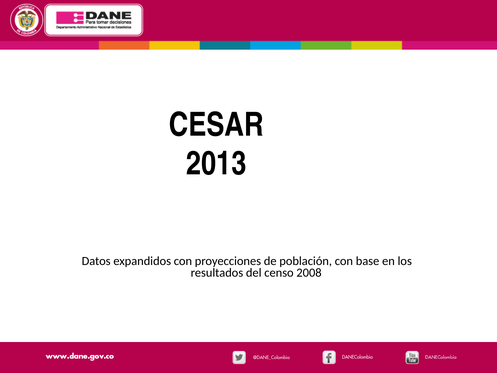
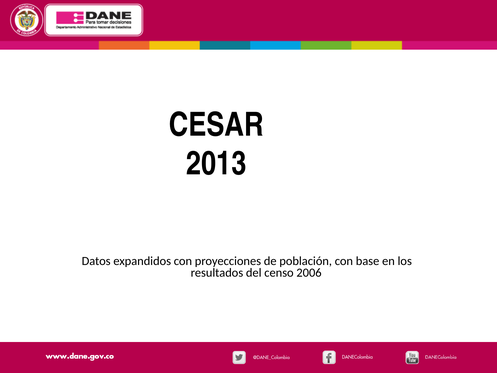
2008: 2008 -> 2006 (309, 273)
